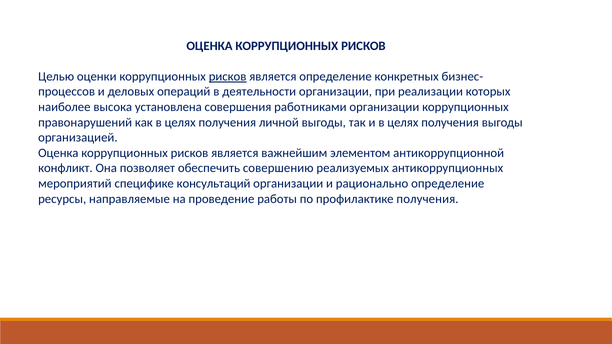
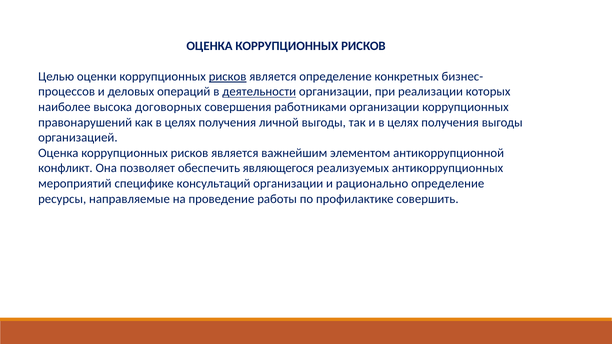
деятельности underline: none -> present (259, 92)
установлена: установлена -> договорных (168, 107)
совершению: совершению -> являющегося (278, 168)
профилактике получения: получения -> совершить (428, 199)
